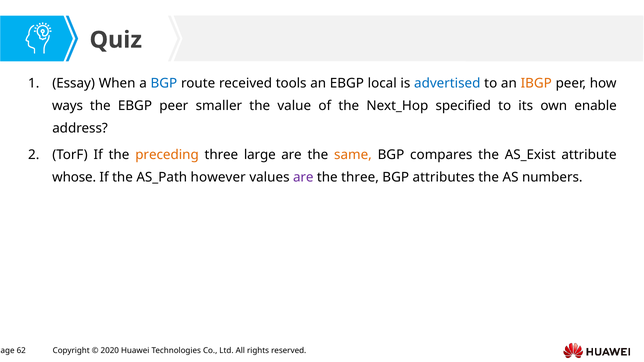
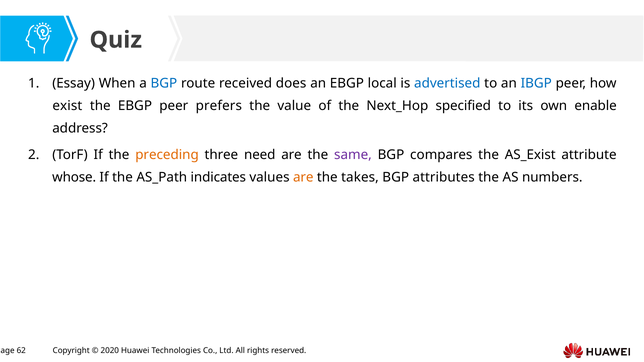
tools: tools -> does (291, 83)
IBGP colour: orange -> blue (536, 83)
ways: ways -> exist (67, 106)
smaller: smaller -> prefers (219, 106)
large: large -> need (260, 155)
same colour: orange -> purple (353, 155)
however: however -> indicates (218, 177)
are colour: purple -> orange (303, 177)
the three: three -> takes (360, 177)
